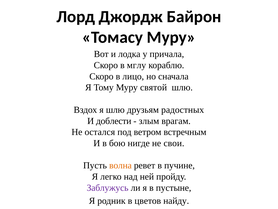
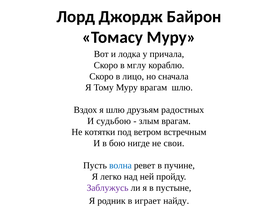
Муру святой: святой -> врагам (154, 87)
доблести: доблести -> судьбою (114, 121)
остался: остался -> котятки (100, 132)
волна colour: orange -> blue (120, 165)
цветов: цветов -> играет (148, 200)
